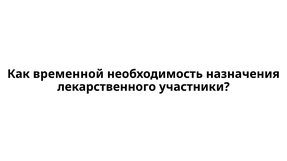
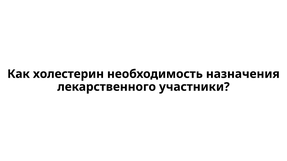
временной: временной -> холестерин (68, 74)
